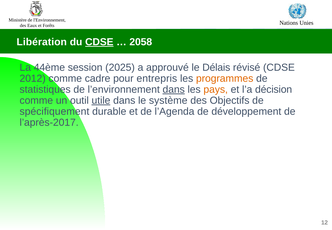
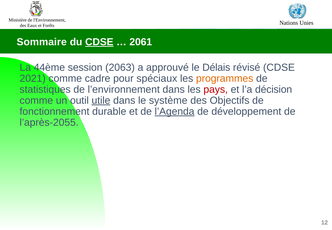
Libération: Libération -> Sommaire (42, 42)
2058: 2058 -> 2061 (141, 42)
2025: 2025 -> 2063 (120, 67)
2012: 2012 -> 2021 (33, 78)
entrepris: entrepris -> spéciaux (157, 78)
dans underline: present -> none (174, 89)
pays colour: orange -> red (216, 89)
spécifiquement: spécifiquement -> fonctionnement (55, 111)
l’Agenda underline: none -> present (175, 111)
l’après-2017: l’après-2017 -> l’après-2055 (49, 122)
